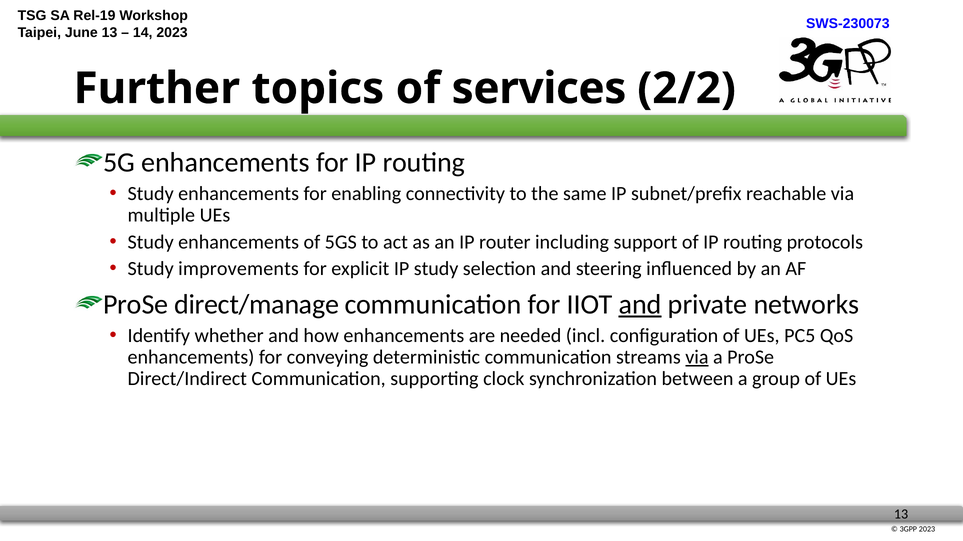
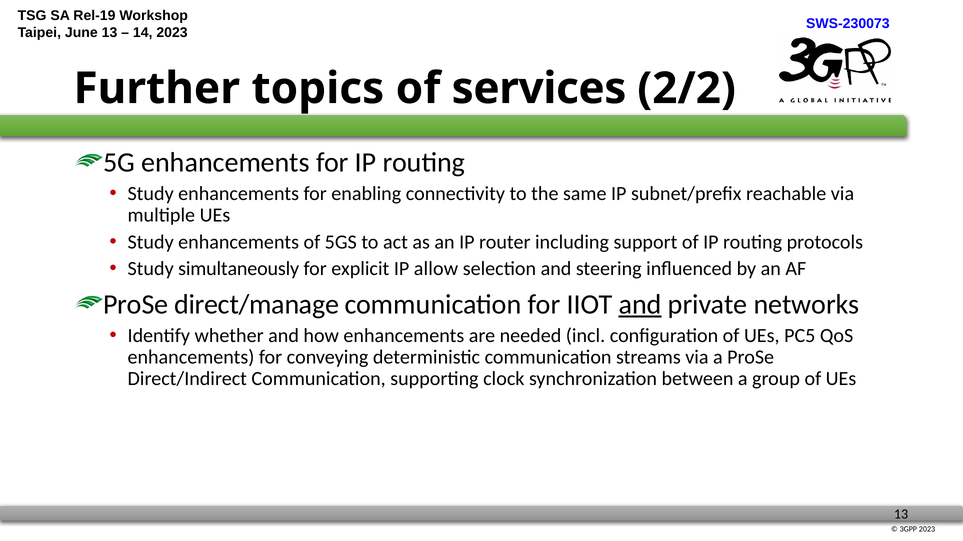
improvements: improvements -> simultaneously (239, 269)
IP study: study -> allow (436, 269)
via underline: present -> none (697, 358)
